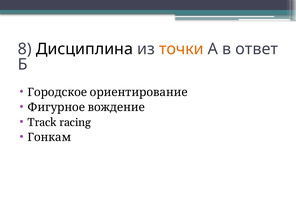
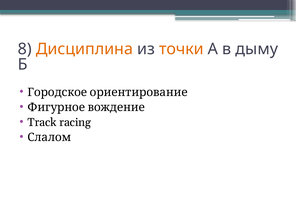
Дисциплина colour: black -> orange (84, 49)
ответ: ответ -> дыму (257, 49)
Гонкам: Гонкам -> Слалом (49, 137)
